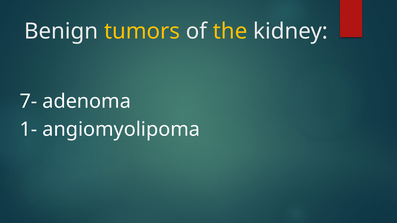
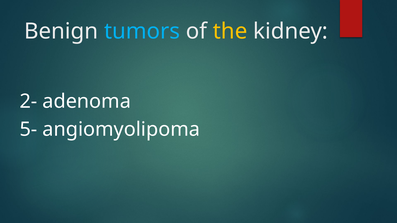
tumors colour: yellow -> light blue (142, 31)
7-: 7- -> 2- (28, 101)
1-: 1- -> 5- (28, 129)
